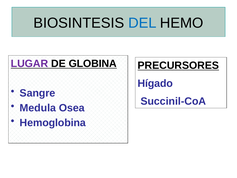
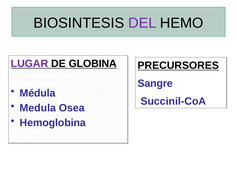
DEL colour: blue -> purple (142, 23)
Hígado: Hígado -> Sangre (155, 83)
Sangre: Sangre -> Médula (38, 93)
